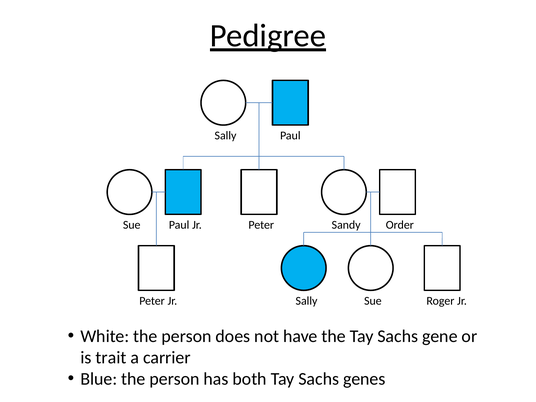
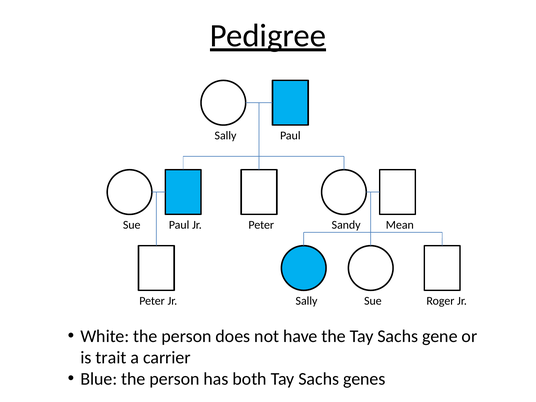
Order: Order -> Mean (400, 225)
